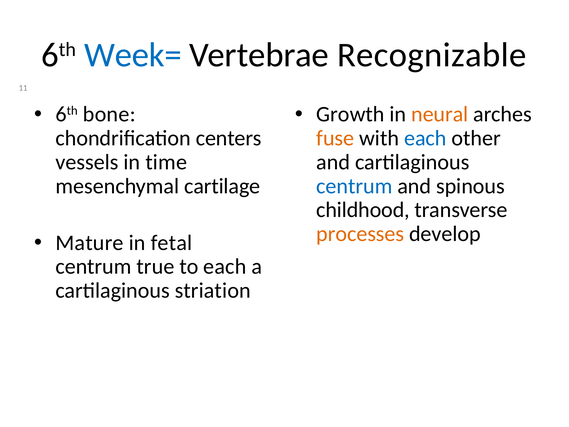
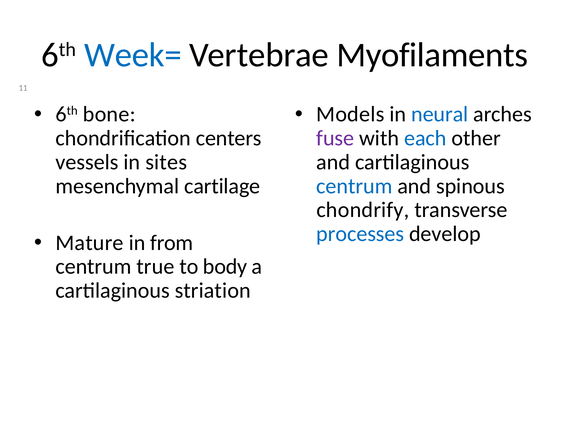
Recognizable: Recognizable -> Myofilaments (432, 55)
Growth: Growth -> Models (350, 114)
neural colour: orange -> blue (440, 114)
fuse colour: orange -> purple (335, 138)
time: time -> sites (166, 162)
childhood: childhood -> chondrify (363, 210)
processes colour: orange -> blue (360, 234)
fetal: fetal -> from (172, 243)
to each: each -> body (225, 267)
